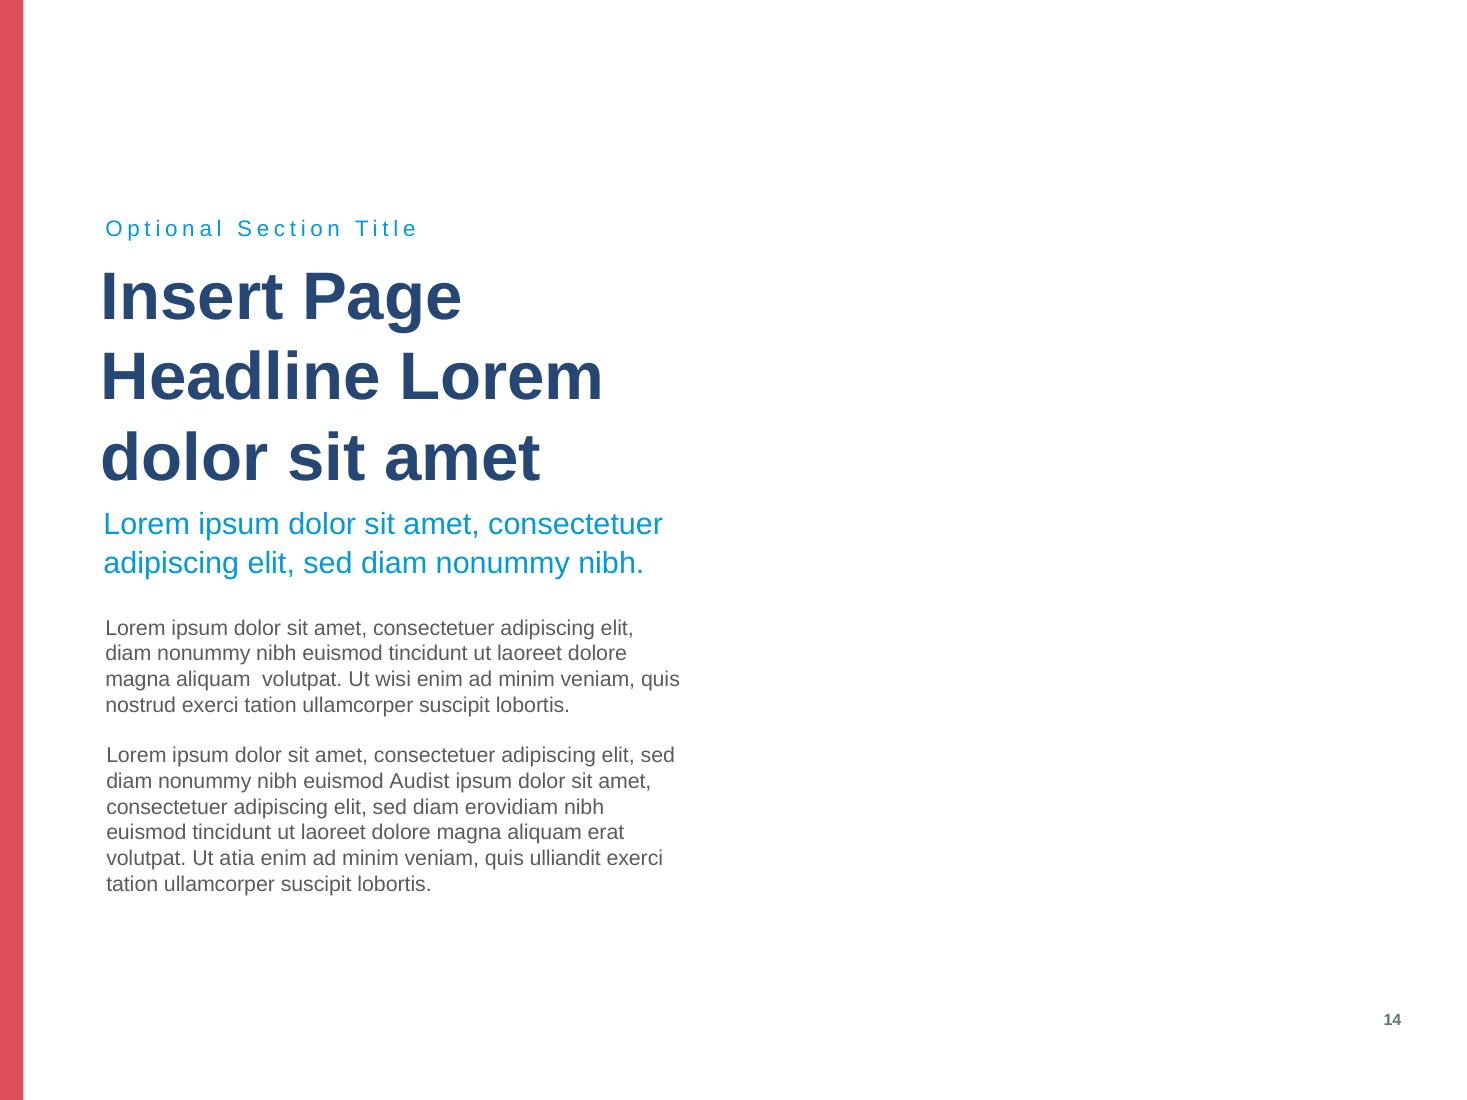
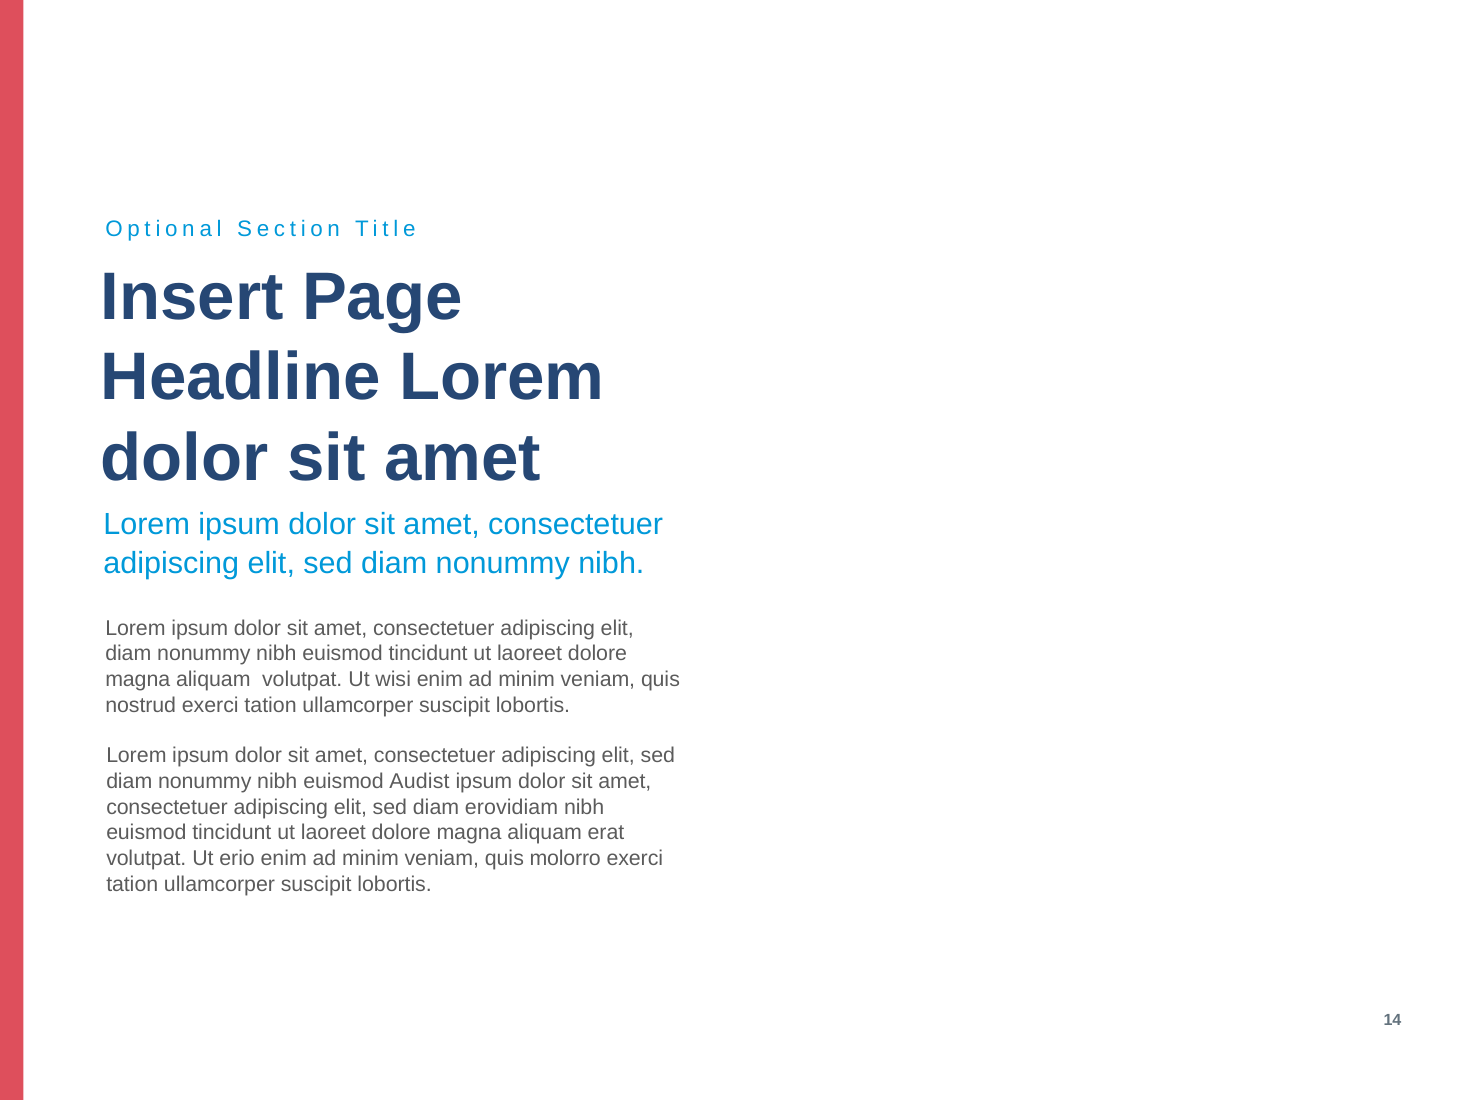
atia: atia -> erio (237, 859)
ulliandit: ulliandit -> molorro (565, 859)
